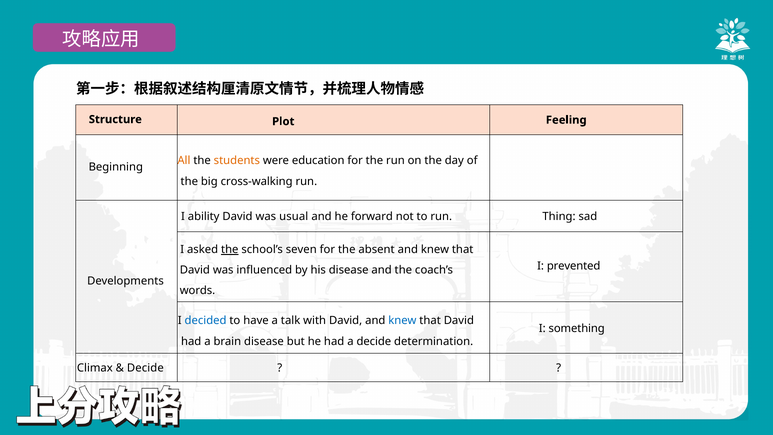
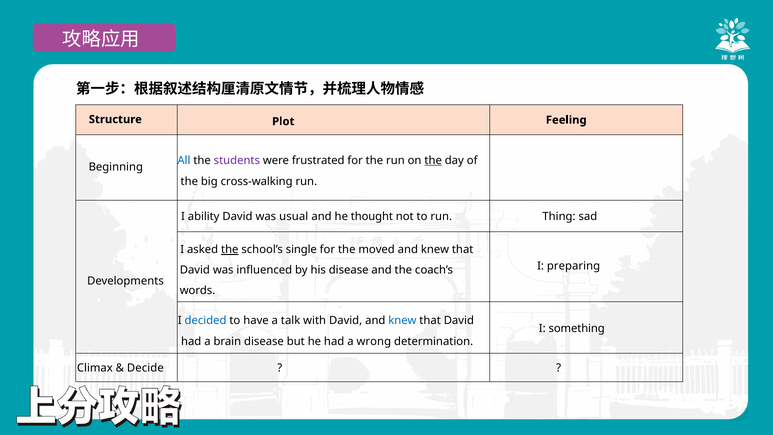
All colour: orange -> blue (184, 160)
students colour: orange -> purple (237, 160)
education: education -> frustrated (318, 160)
the underline: none -> present (433, 160)
forward: forward -> thought (372, 217)
seven: seven -> single (301, 249)
absent: absent -> moved (377, 249)
prevented: prevented -> preparing (574, 266)
a decide: decide -> wrong (374, 341)
